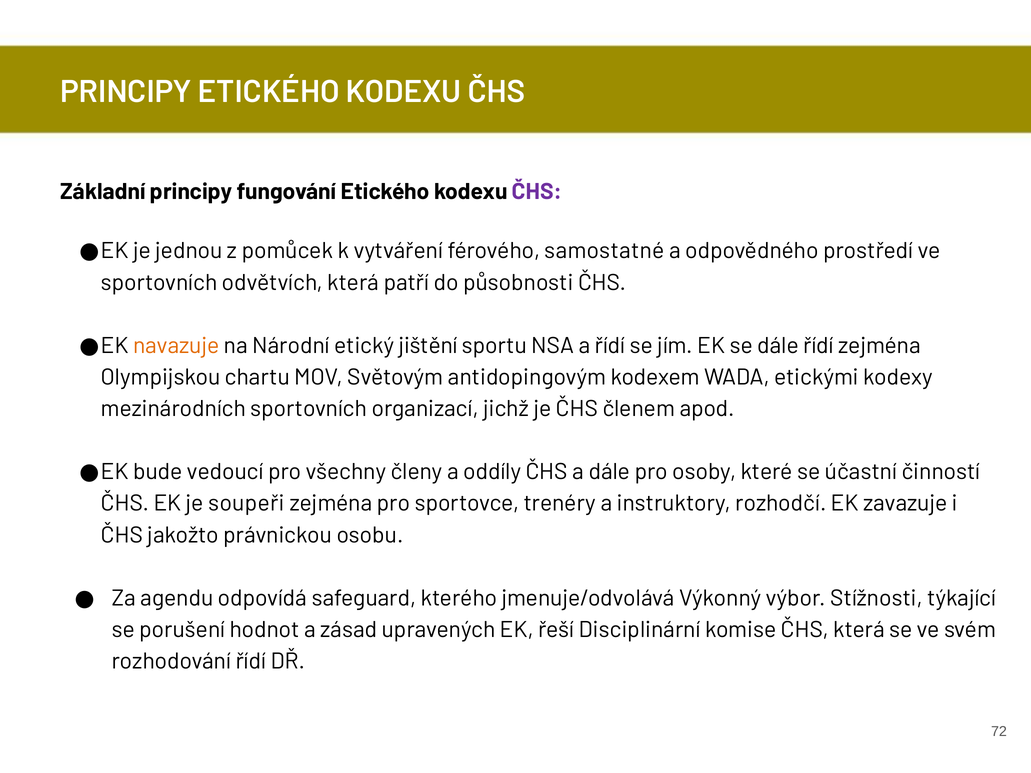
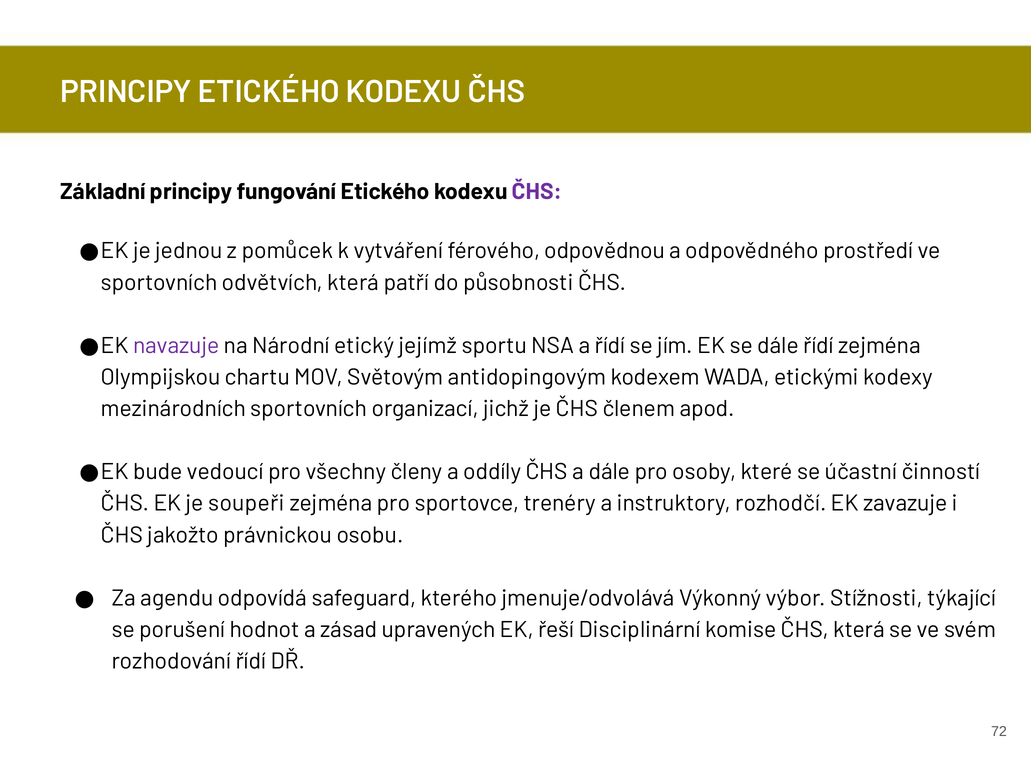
samostatné: samostatné -> odpovědnou (605, 251)
navazuje colour: orange -> purple (176, 346)
jištění: jištění -> jejímž (428, 346)
